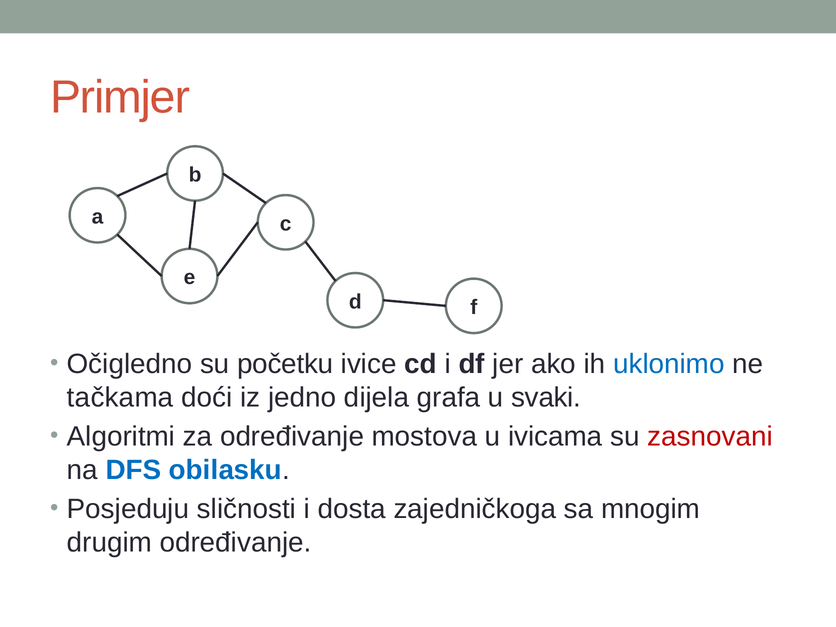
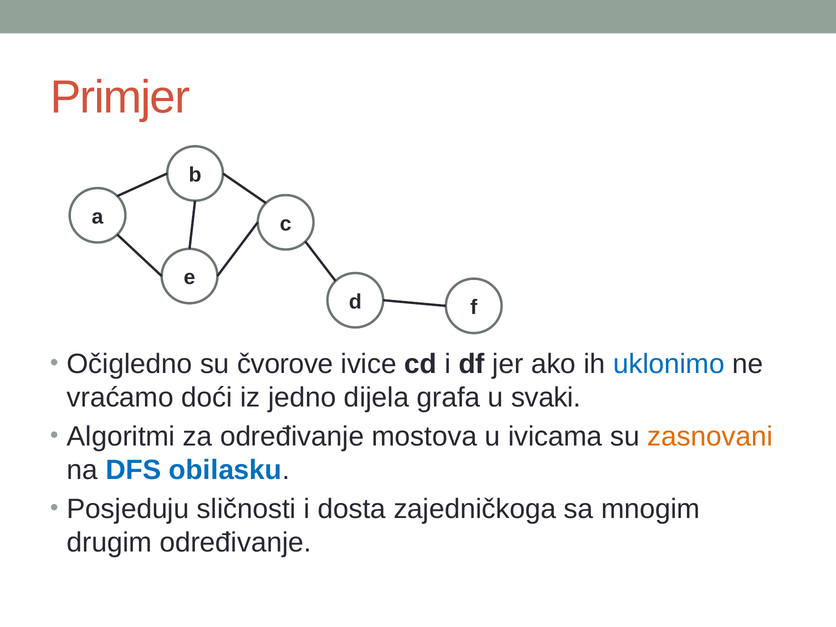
početku: početku -> čvorove (285, 364)
tačkama: tačkama -> vraćamo (120, 398)
zasnovani colour: red -> orange (710, 437)
